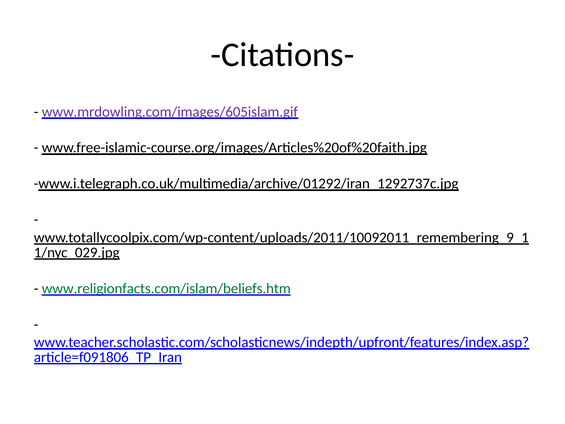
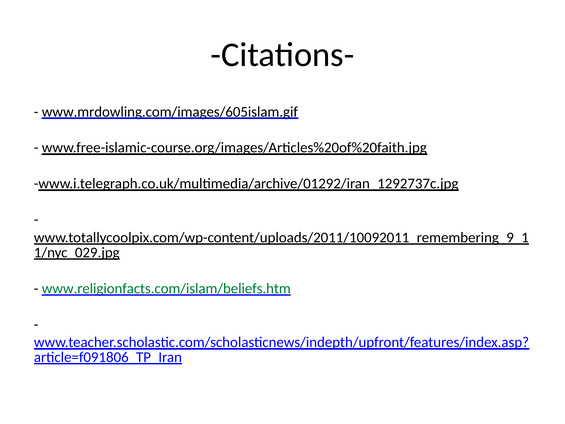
www.mrdowling.com/images/605islam.gif colour: purple -> black (170, 112)
